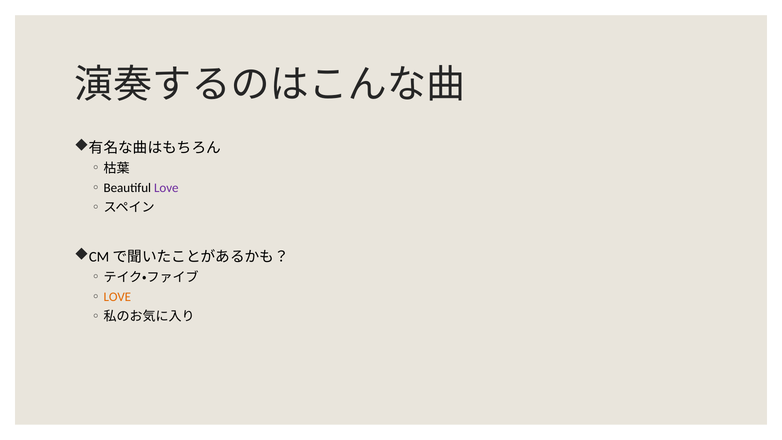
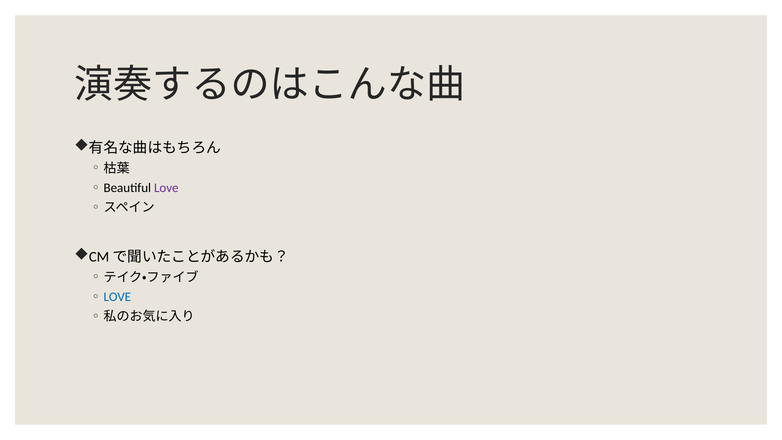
LOVE colour: orange -> blue (117, 297)
